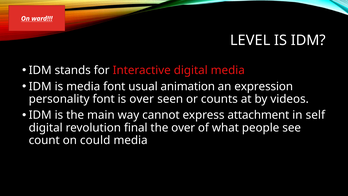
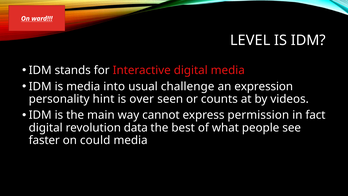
media font: font -> into (114, 86)
animation: animation -> challenge (188, 86)
personality font: font -> hint (104, 99)
attachment: attachment -> permission (258, 115)
self: self -> fact (315, 115)
final: final -> data (136, 128)
the over: over -> best (183, 128)
count: count -> faster (44, 140)
